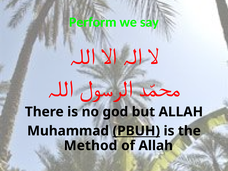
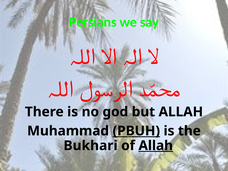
Perform: Perform -> Persians (93, 22)
Method: Method -> Bukhari (91, 146)
Allah underline: none -> present (156, 146)
